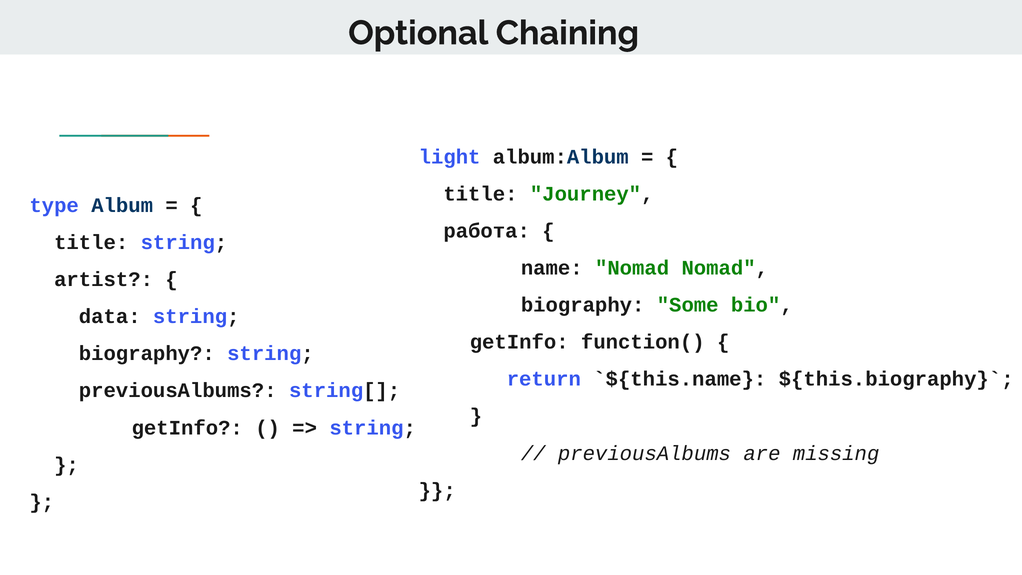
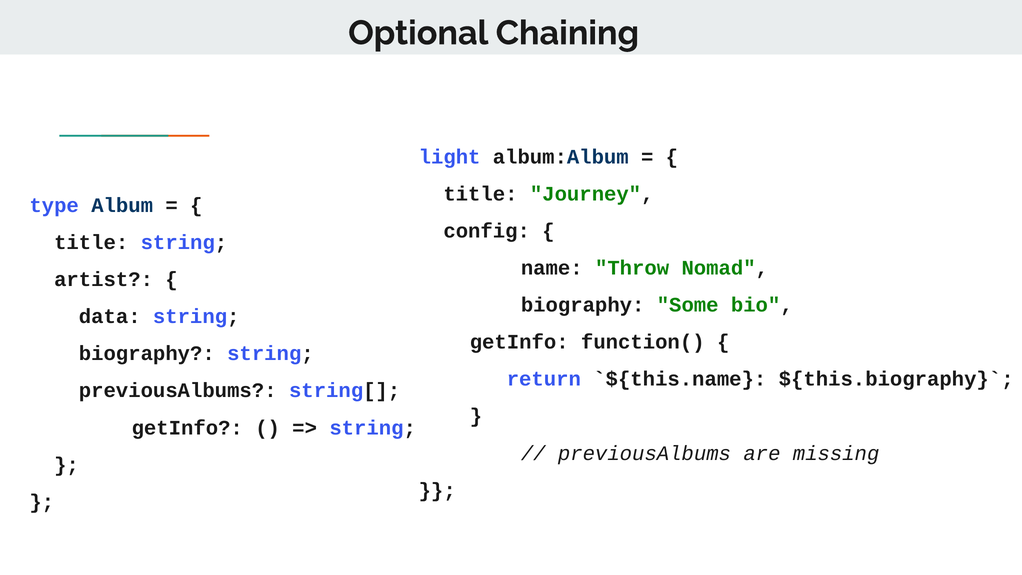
работа: работа -> config (487, 231)
name Nomad: Nomad -> Throw (632, 268)
